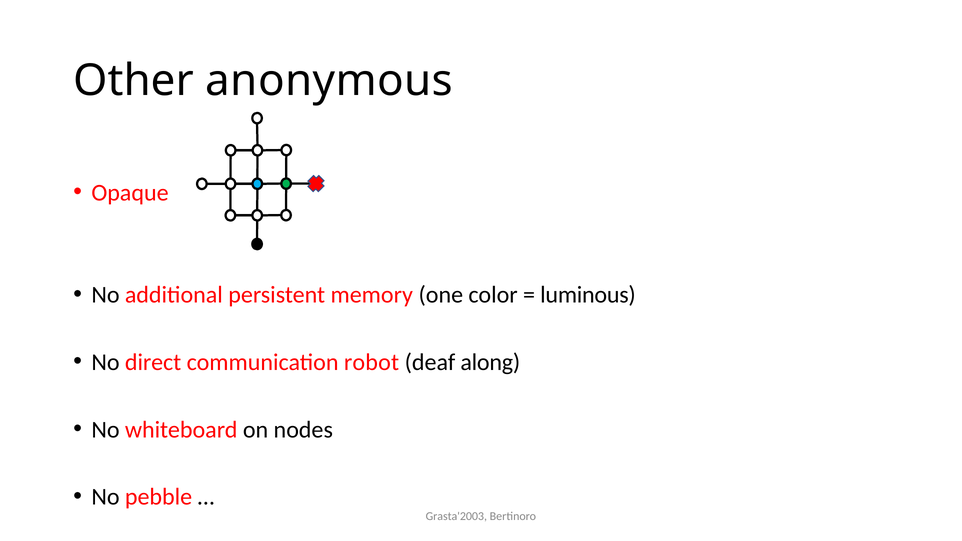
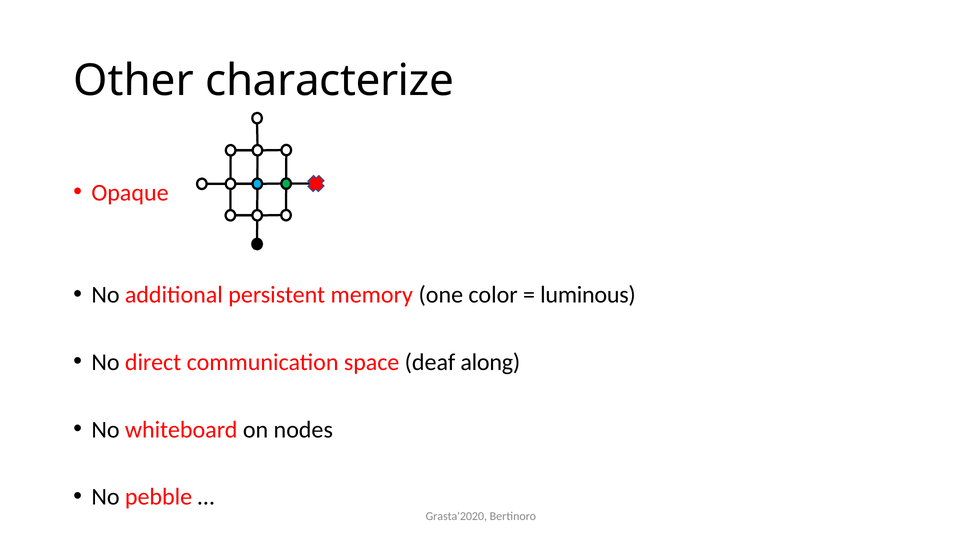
anonymous: anonymous -> characterize (330, 81)
robot: robot -> space (372, 362)
Grasta'2003: Grasta'2003 -> Grasta'2020 (456, 517)
